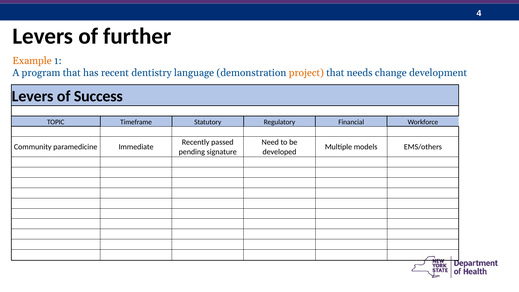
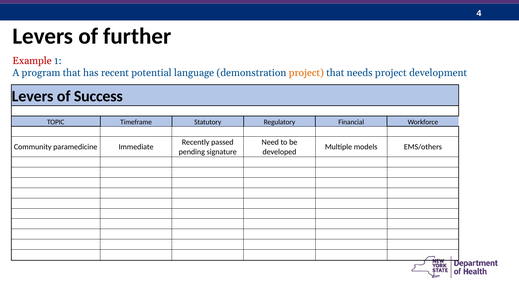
Example colour: orange -> red (32, 61)
dentistry: dentistry -> potential (151, 73)
needs change: change -> project (391, 73)
